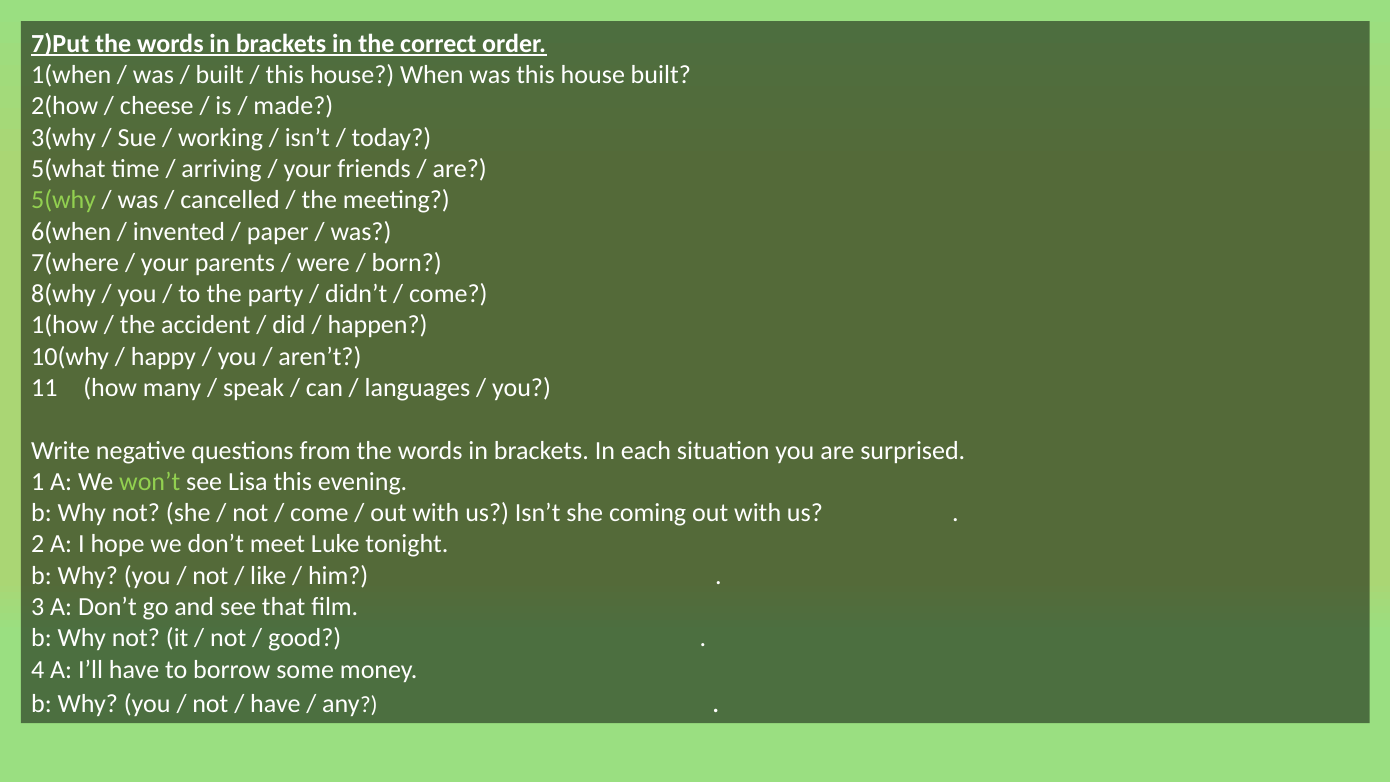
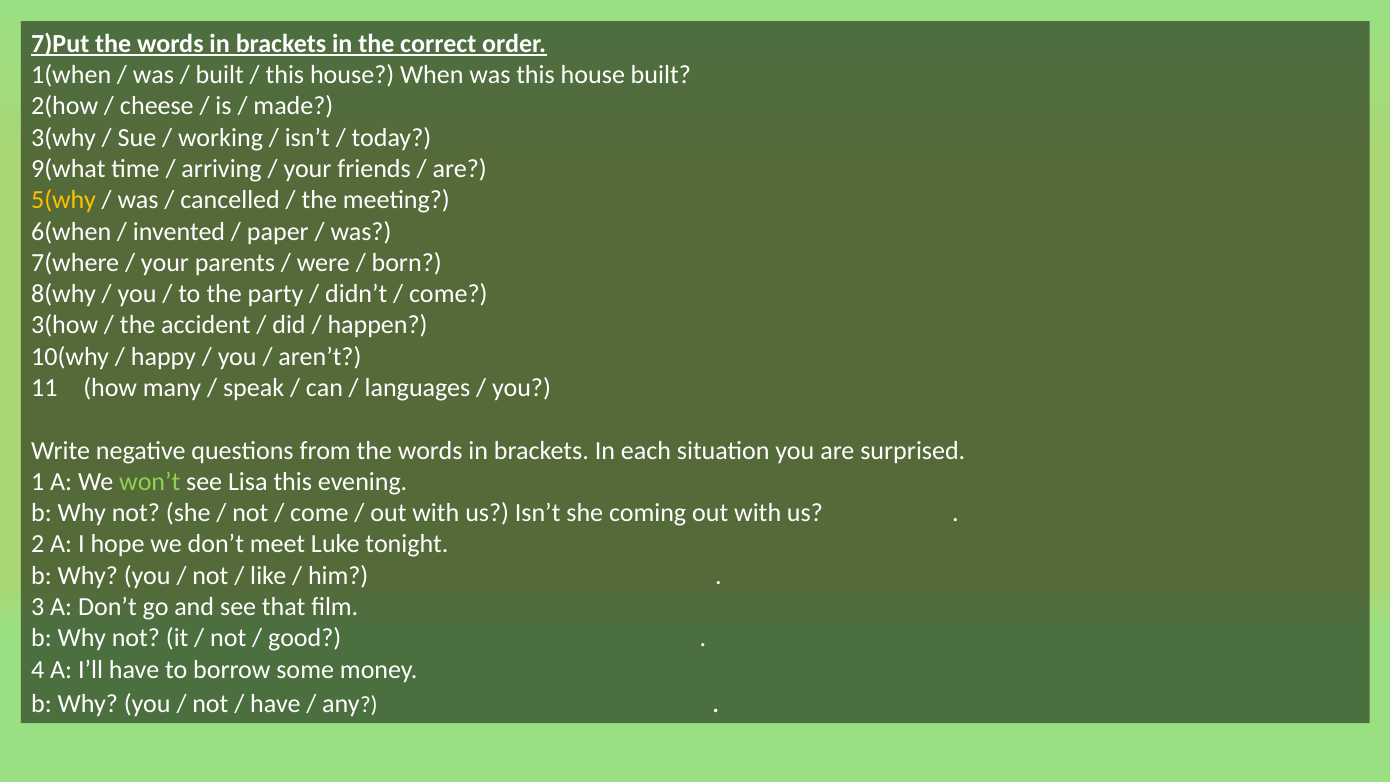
5(what: 5(what -> 9(what (68, 169)
5(why colour: light green -> yellow (64, 200)
1(how: 1(how -> 3(how (65, 325)
